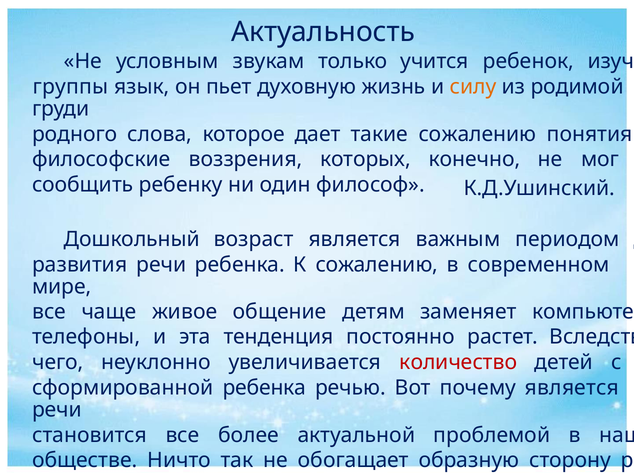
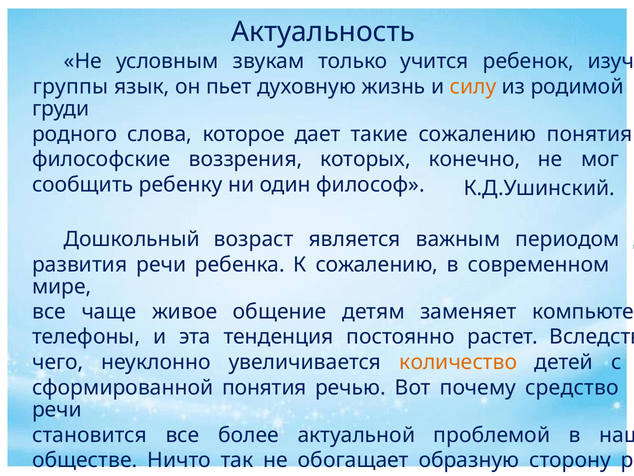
количество colour: red -> orange (458, 362)
сформированной ребенка: ребенка -> понятия (264, 387)
почему является: является -> средство (572, 387)
